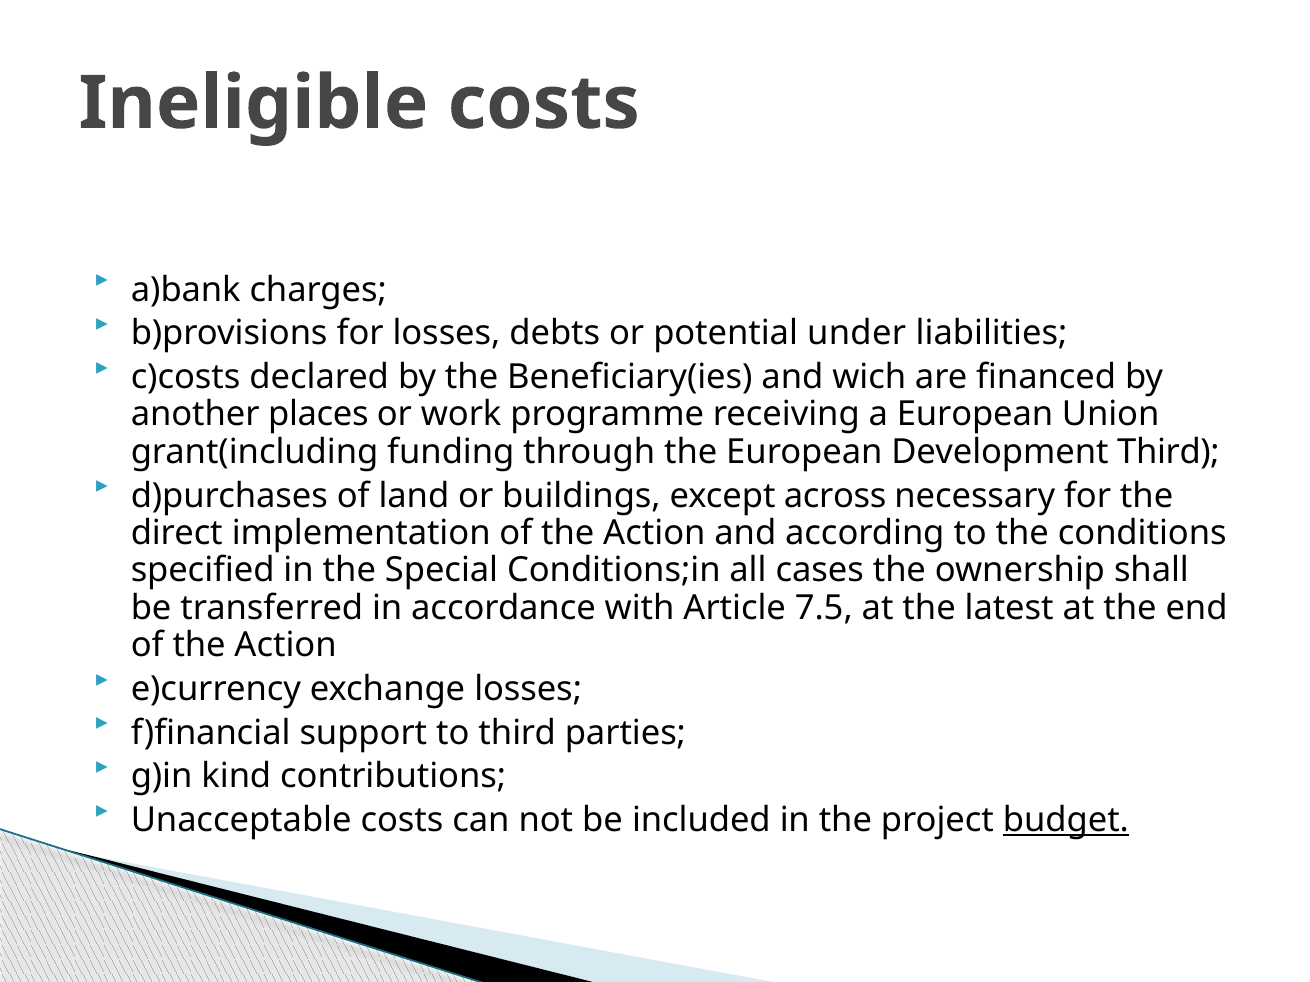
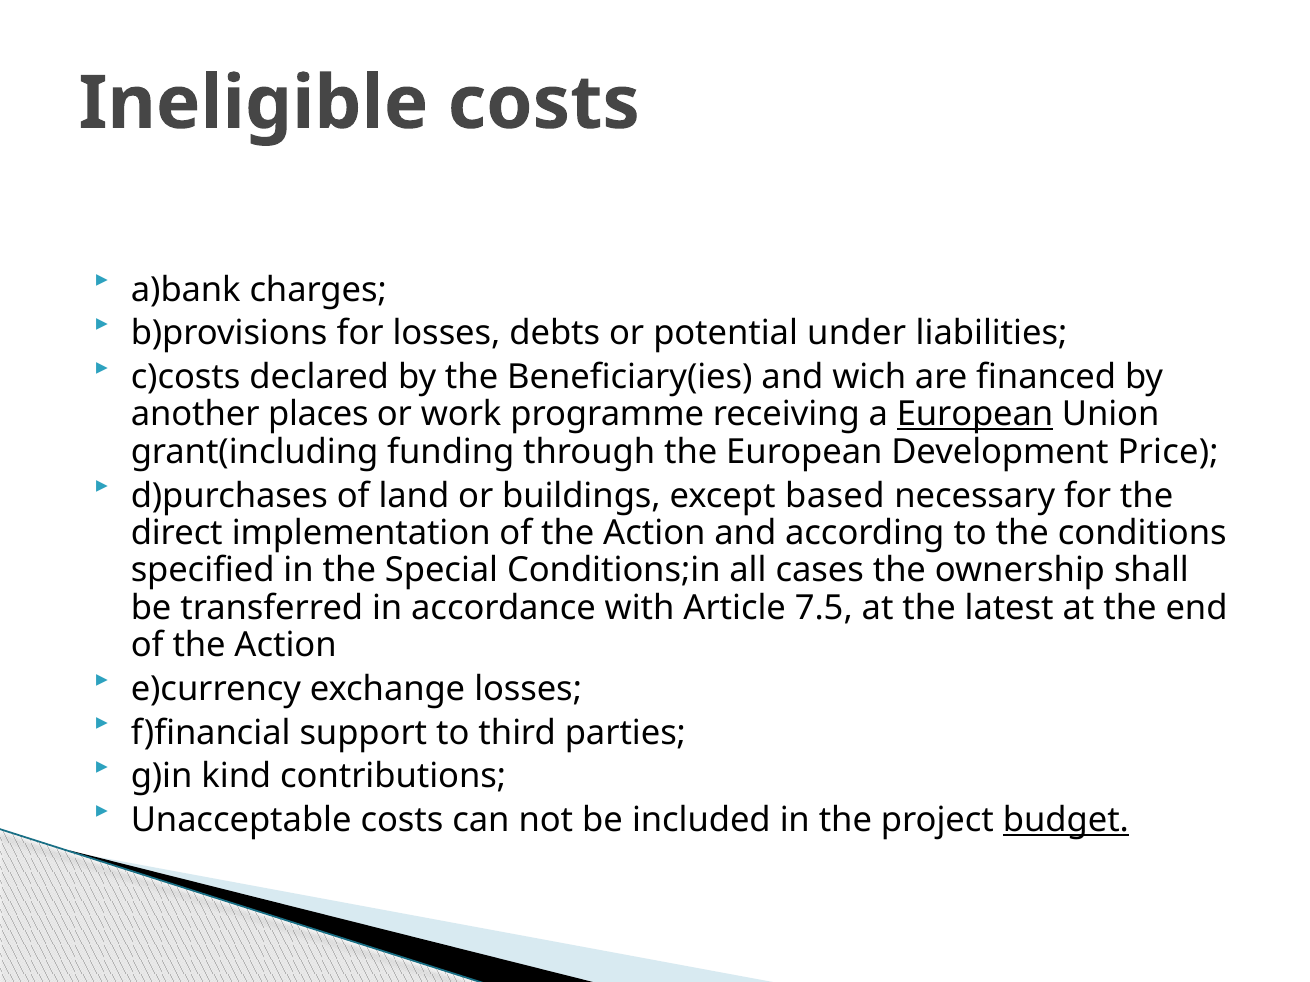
European underline: none -> present (975, 415)
Development Third: Third -> Price (1168, 452)
across: across -> based (835, 496)
